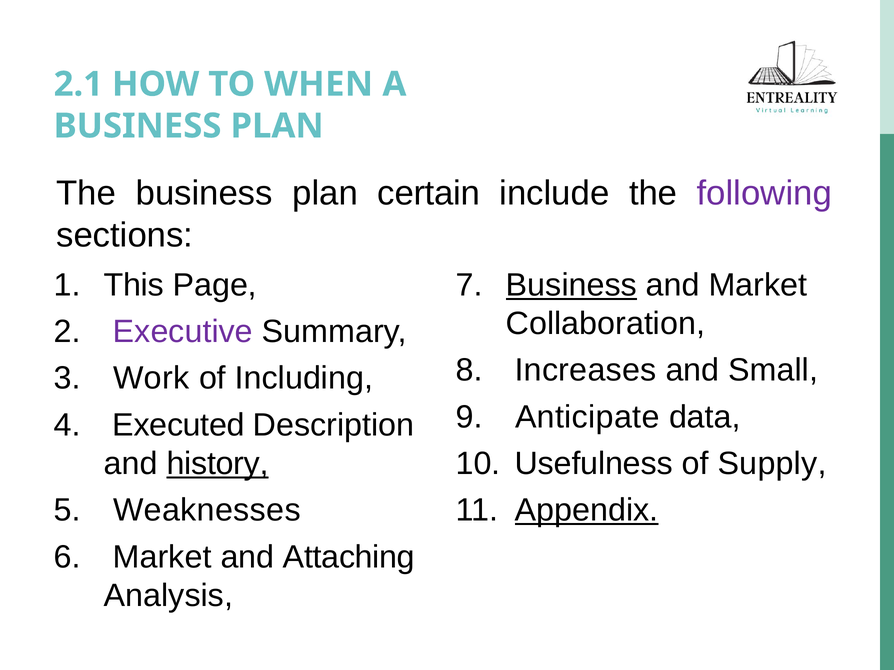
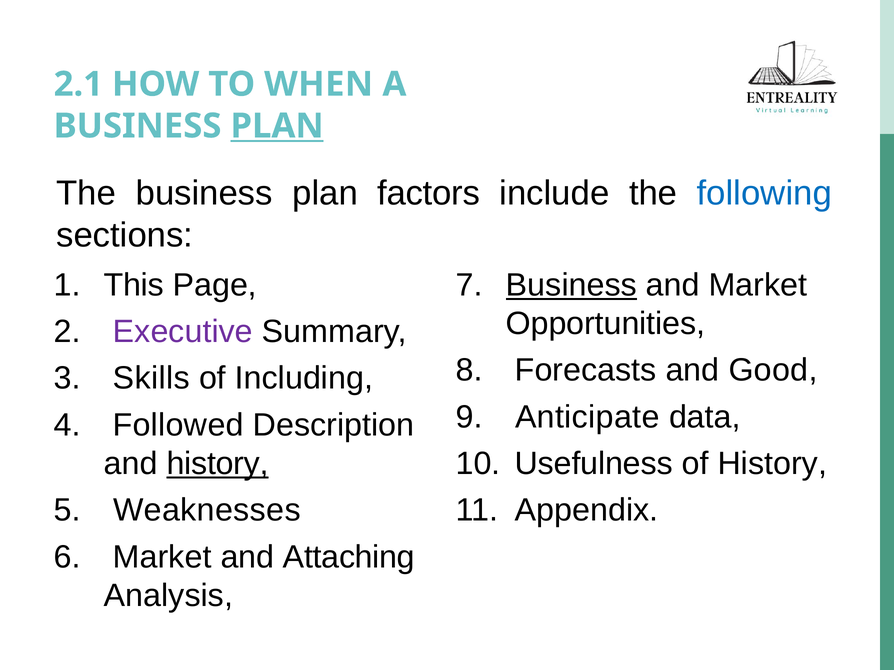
PLAN underline: none -> present (277, 126)
certain: certain -> factors (429, 194)
following colour: purple -> blue (764, 194)
Collaboration: Collaboration -> Opportunities (605, 324)
Increases: Increases -> Forecasts (586, 371)
Small: Small -> Good (773, 371)
Work: Work -> Skills (151, 379)
Executed: Executed -> Followed (178, 425)
of Supply: Supply -> History (772, 464)
Appendix underline: present -> none (587, 511)
